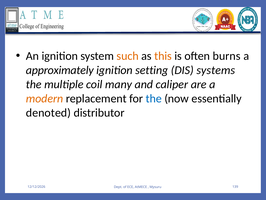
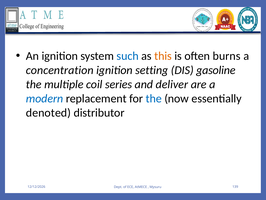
such colour: orange -> blue (128, 56)
approximately: approximately -> concentration (60, 70)
systems: systems -> gasoline (216, 70)
many: many -> series (119, 84)
caliper: caliper -> deliver (172, 84)
modern colour: orange -> blue (45, 98)
